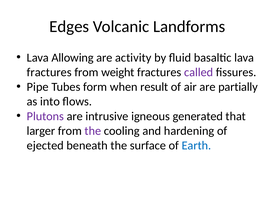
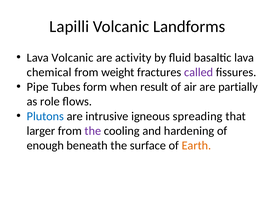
Edges: Edges -> Lapilli (69, 27)
Lava Allowing: Allowing -> Volcanic (72, 58)
fractures: fractures -> chemical (49, 72)
into: into -> role (50, 102)
Plutons colour: purple -> blue (45, 116)
generated: generated -> spreading (198, 116)
ejected: ejected -> enough (45, 146)
Earth colour: blue -> orange (196, 146)
